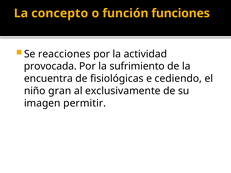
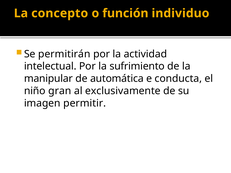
funciones: funciones -> individuo (180, 13)
reacciones: reacciones -> permitirán (64, 54)
provocada: provocada -> intelectual (50, 66)
encuentra: encuentra -> manipular (48, 79)
fisiológicas: fisiológicas -> automática (117, 79)
cediendo: cediendo -> conducta (178, 79)
